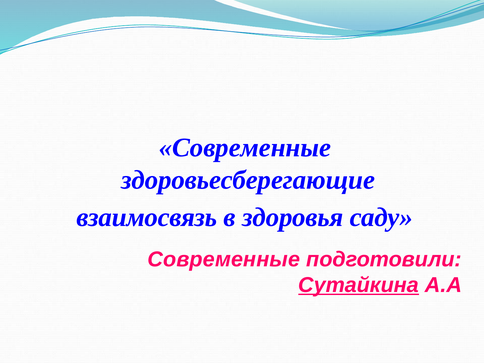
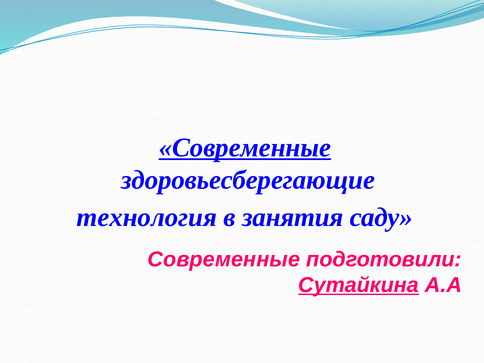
Современные underline: none -> present (245, 148)
взаимосвязь: взаимосвязь -> технология (147, 217)
здоровья: здоровья -> занятия (293, 217)
